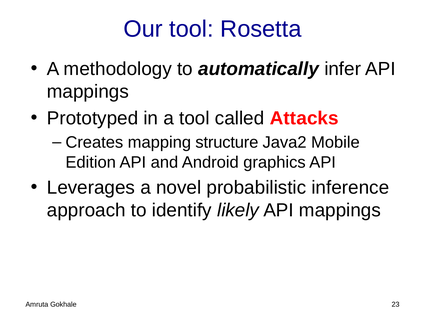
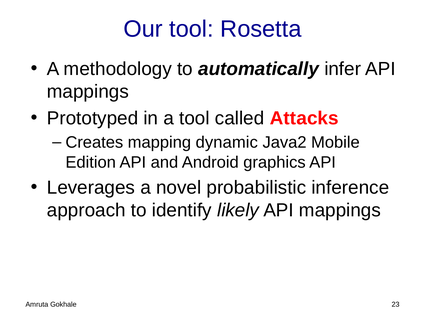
structure: structure -> dynamic (227, 142)
